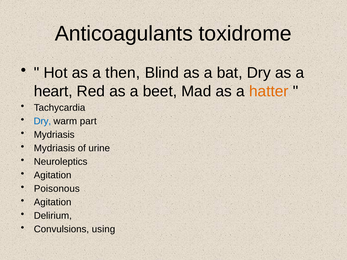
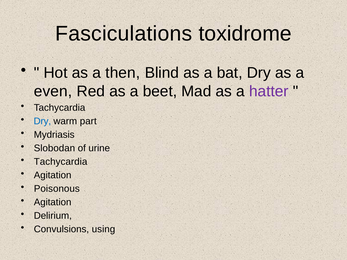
Anticoagulants: Anticoagulants -> Fasciculations (124, 34)
heart: heart -> even (53, 91)
hatter colour: orange -> purple (269, 91)
Mydriasis: Mydriasis -> Slobodan (54, 148)
Neuroleptics: Neuroleptics -> Tachycardia (61, 162)
